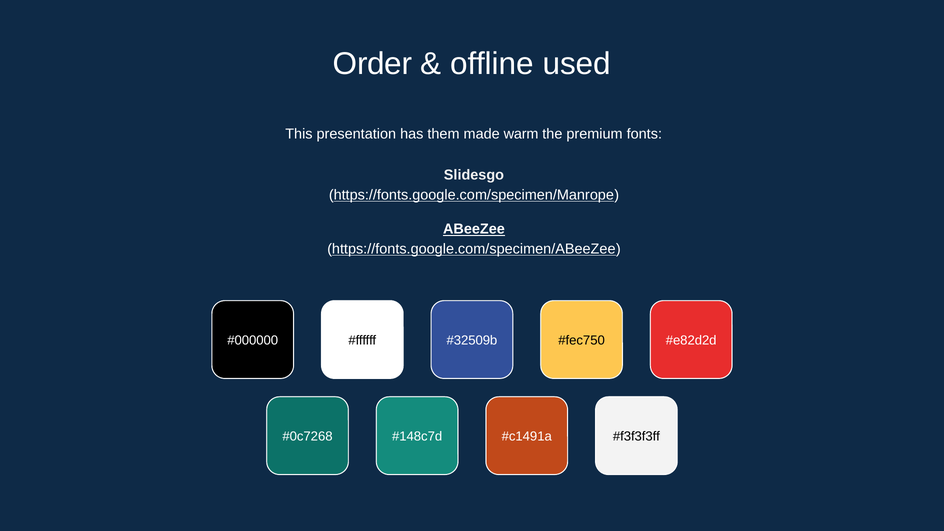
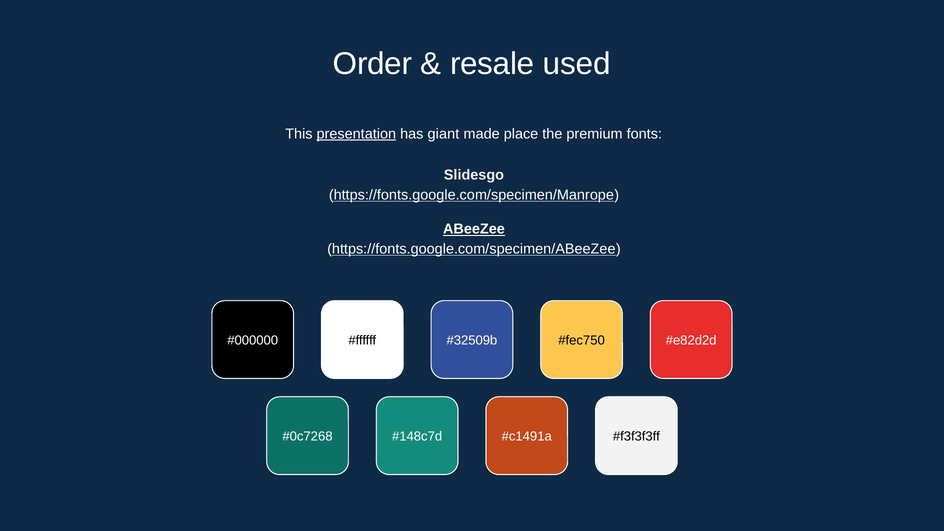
offline: offline -> resale (492, 64)
presentation underline: none -> present (356, 134)
them: them -> giant (443, 134)
warm: warm -> place (521, 134)
